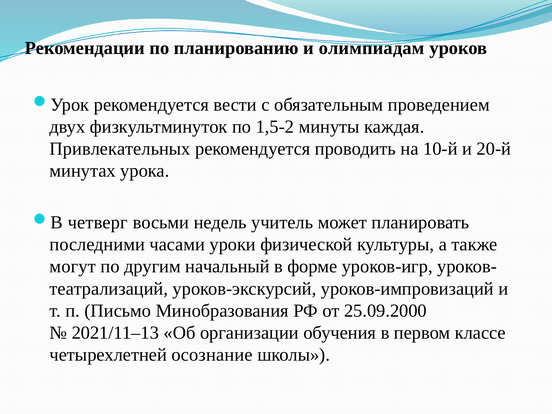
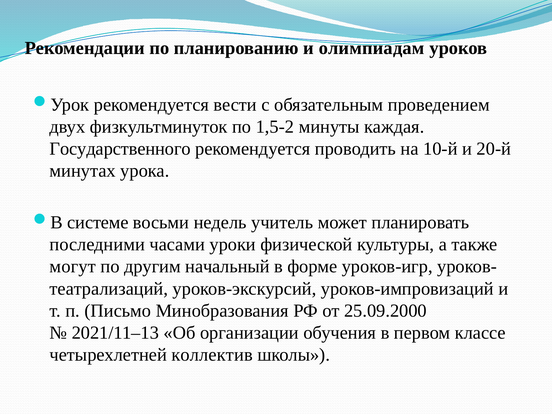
Привлекательных: Привлекательных -> Государственного (120, 149)
четверг: четверг -> системе (98, 222)
осознание: осознание -> коллектив (212, 355)
